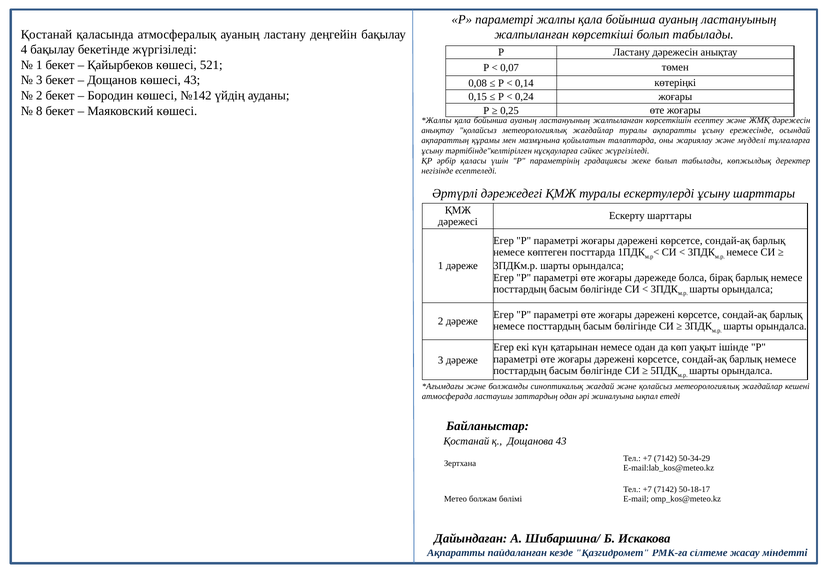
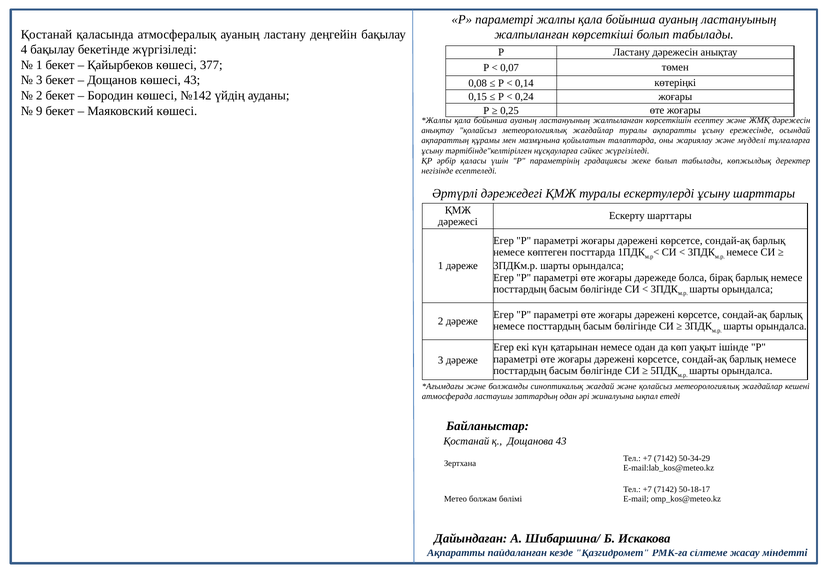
521: 521 -> 377 (211, 65)
8: 8 -> 9 (39, 111)
